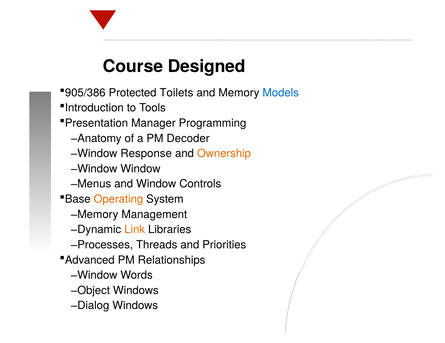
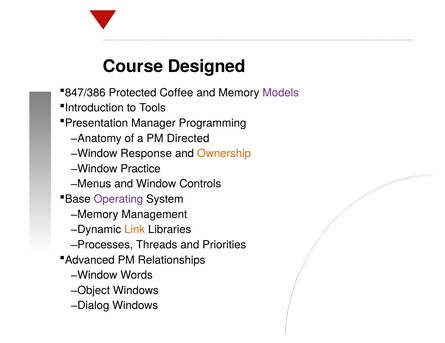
905/386: 905/386 -> 847/386 (85, 93)
Toilets: Toilets -> Coffee (176, 93)
Models colour: blue -> purple (281, 93)
Decoder: Decoder -> Directed (188, 138)
Window Window: Window -> Practice (141, 169)
Operating colour: orange -> purple (118, 199)
